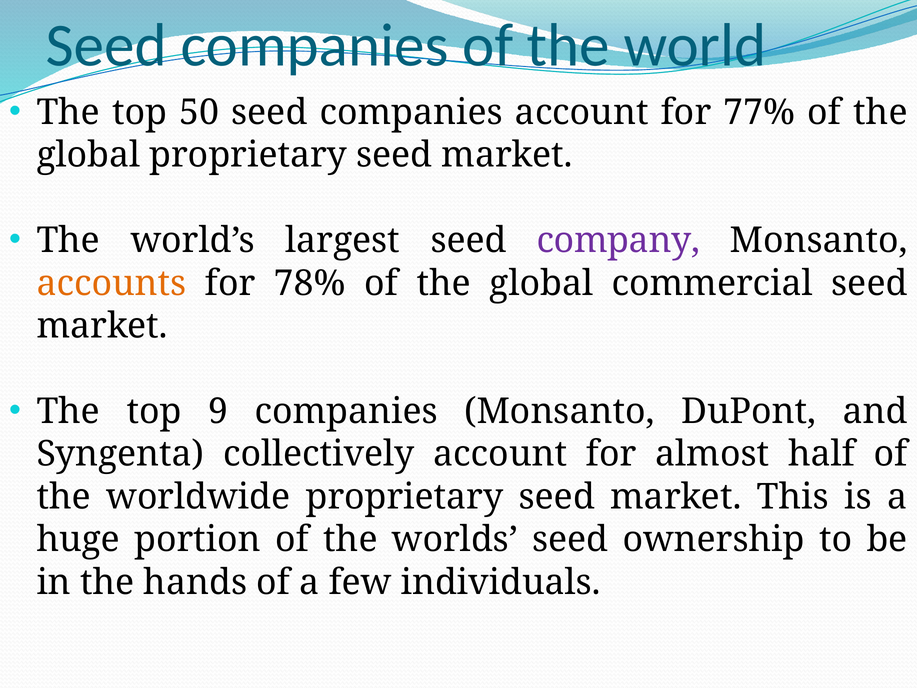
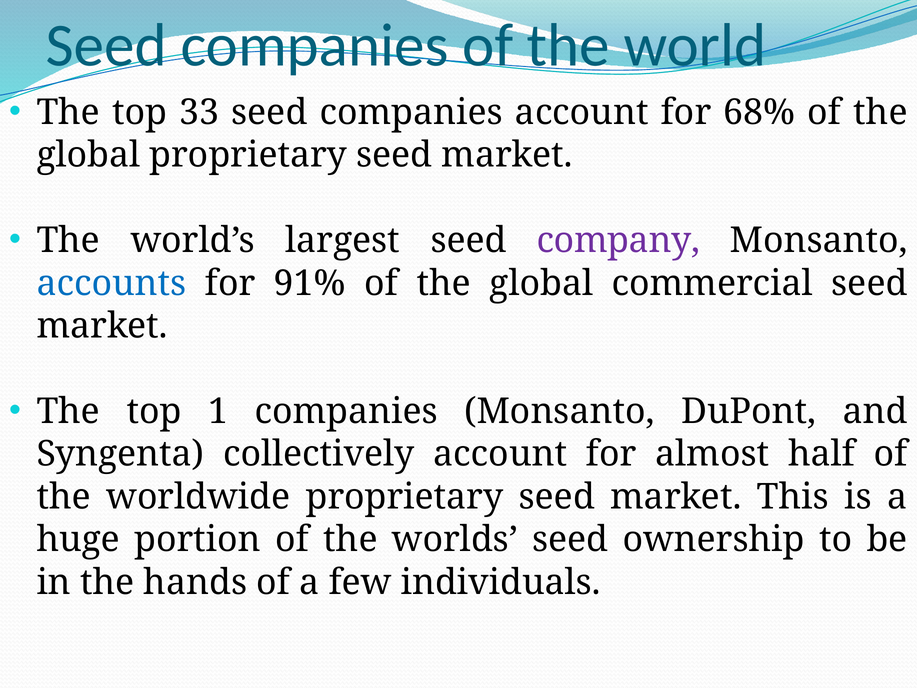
50: 50 -> 33 (199, 112)
77%: 77% -> 68% (759, 112)
accounts colour: orange -> blue (111, 283)
78%: 78% -> 91% (310, 283)
9: 9 -> 1 (218, 411)
